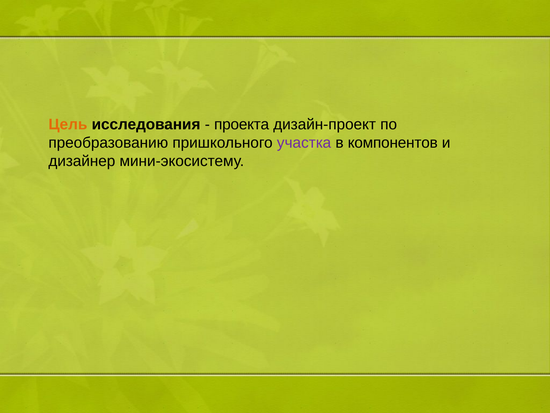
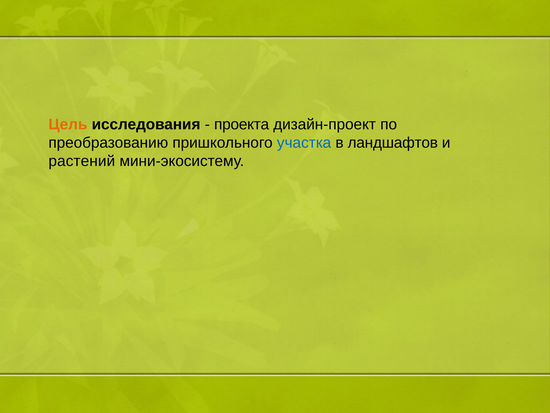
участка colour: purple -> blue (304, 143)
компонентов: компонентов -> ландшафтов (393, 143)
дизайнер: дизайнер -> растений (82, 161)
